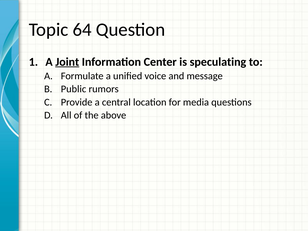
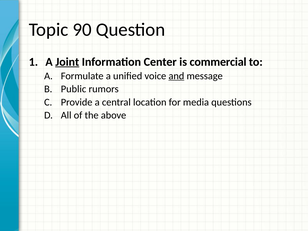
64: 64 -> 90 (82, 30)
speculating: speculating -> commercial (218, 62)
and underline: none -> present (176, 76)
